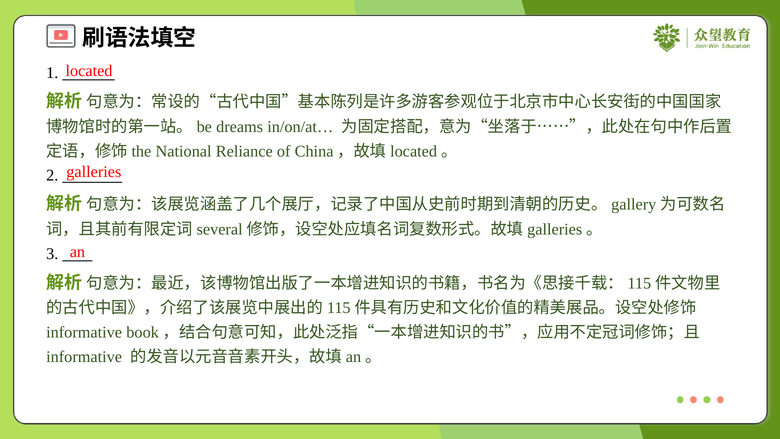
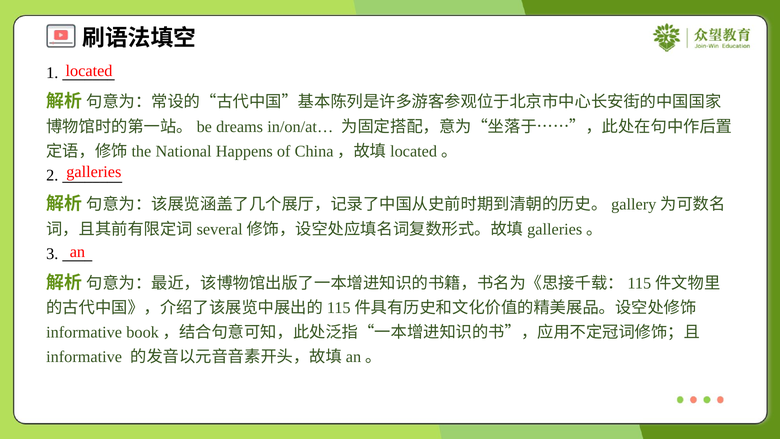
Reliance: Reliance -> Happens (244, 151)
